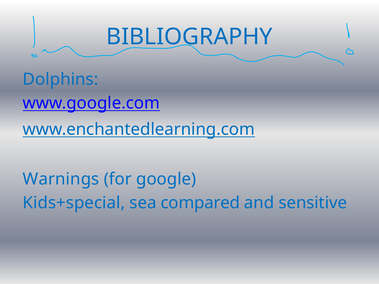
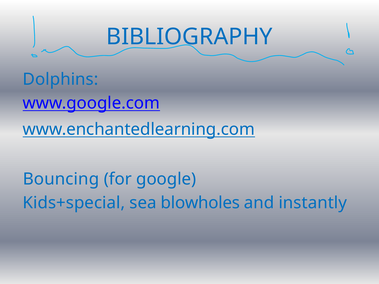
Warnings: Warnings -> Bouncing (61, 179)
compared: compared -> blowholes (200, 203)
sensitive: sensitive -> instantly (313, 203)
